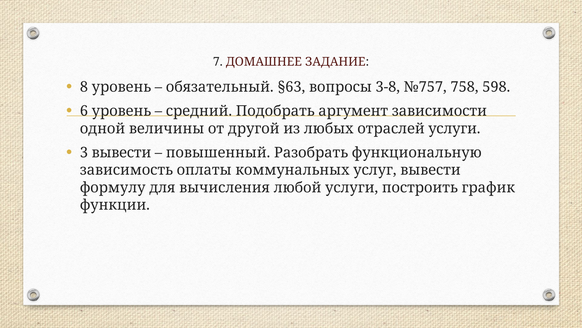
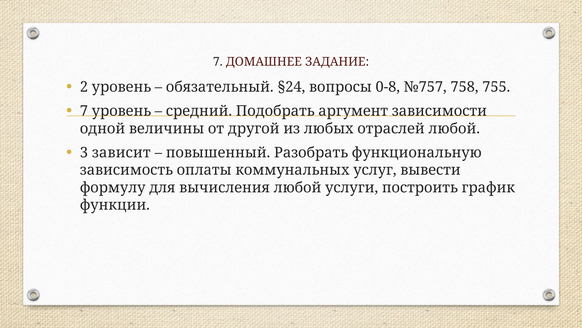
8: 8 -> 2 (84, 87)
§63: §63 -> §24 (291, 87)
3-8: 3-8 -> 0-8 (388, 87)
598: 598 -> 755 (496, 87)
6: 6 -> 7 (84, 111)
отраслей услуги: услуги -> любой (454, 128)
3 вывести: вывести -> зависит (121, 152)
